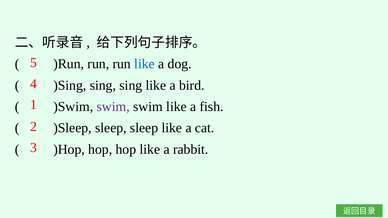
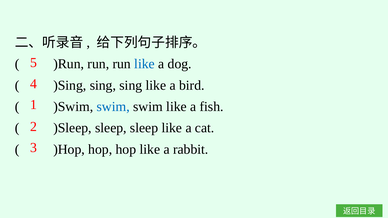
swim colour: purple -> blue (113, 107)
